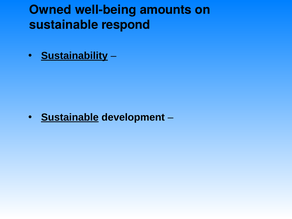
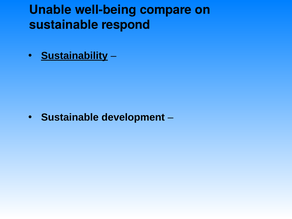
Owned: Owned -> Unable (50, 10)
amounts: amounts -> compare (166, 10)
Sustainable underline: present -> none (70, 117)
